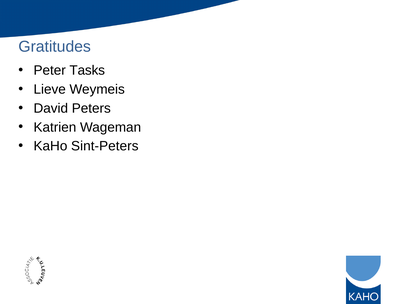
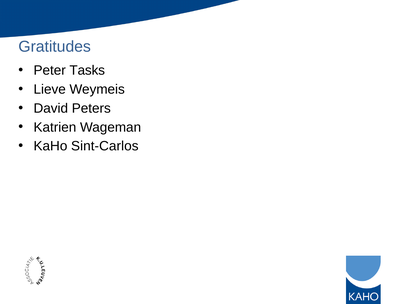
Sint-Peters: Sint-Peters -> Sint-Carlos (105, 146)
